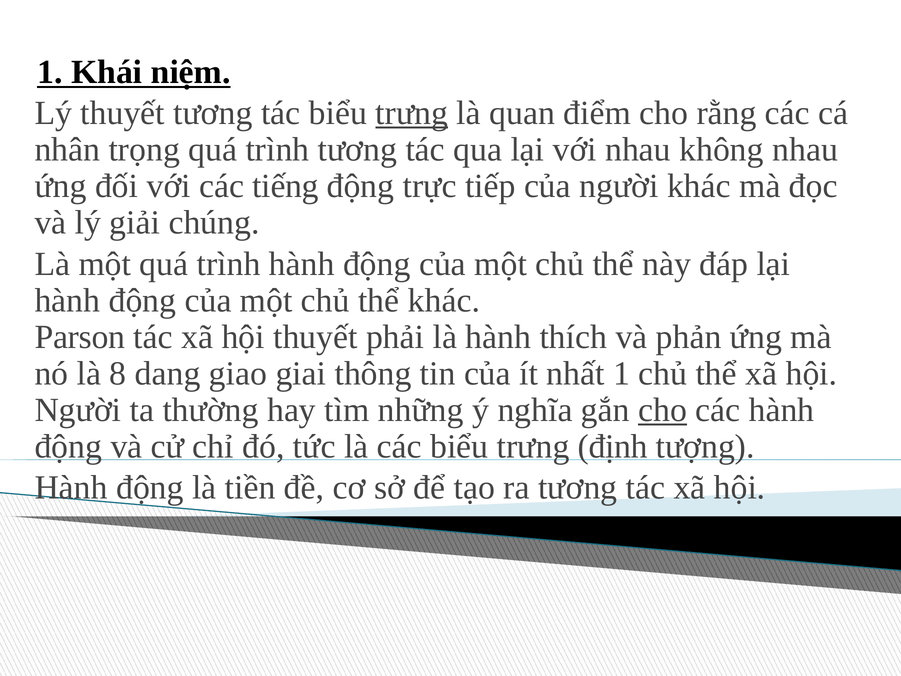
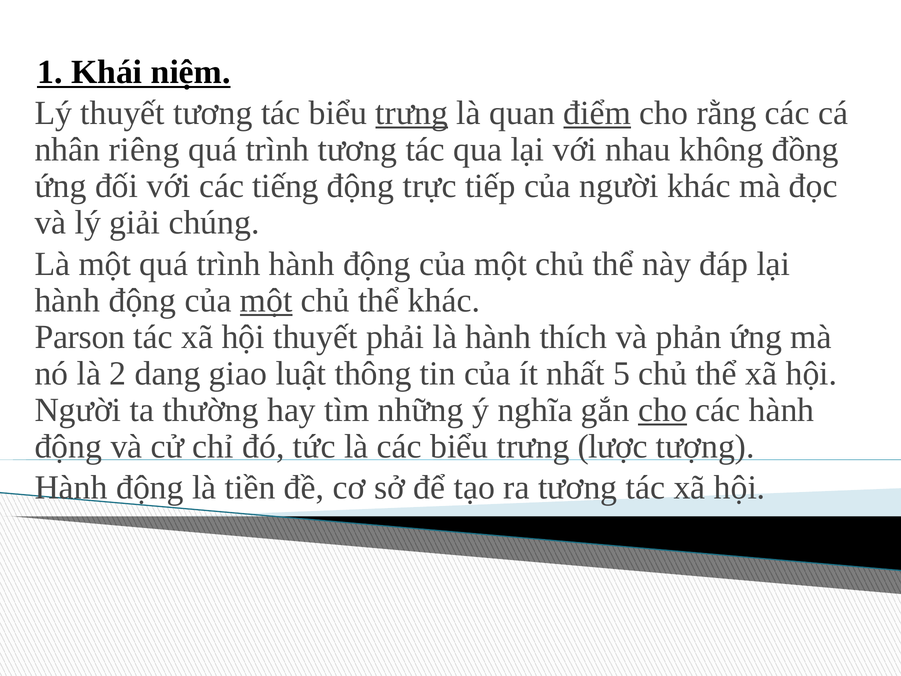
điểm underline: none -> present (597, 113)
trọng: trọng -> riêng (144, 150)
không nhau: nhau -> đồng (805, 150)
một underline: none -> present (266, 300)
8: 8 -> 2 (118, 373)
giai: giai -> luật (301, 373)
nhất 1: 1 -> 5 (622, 373)
định: định -> lược (613, 446)
